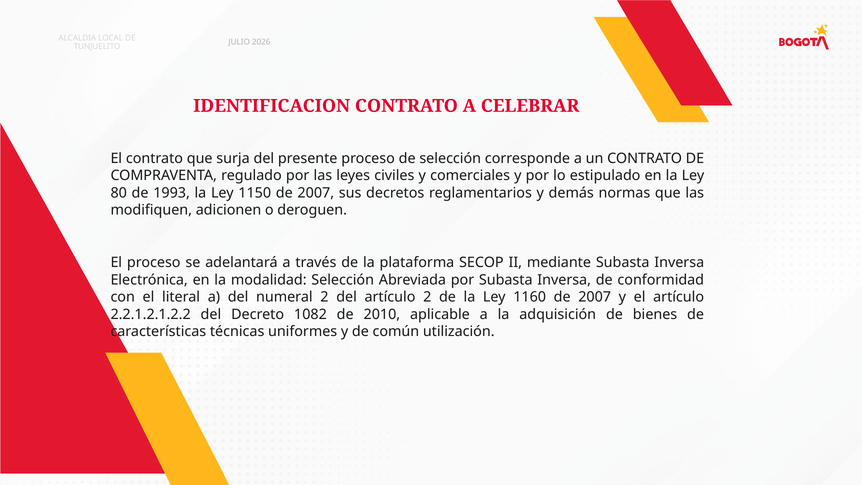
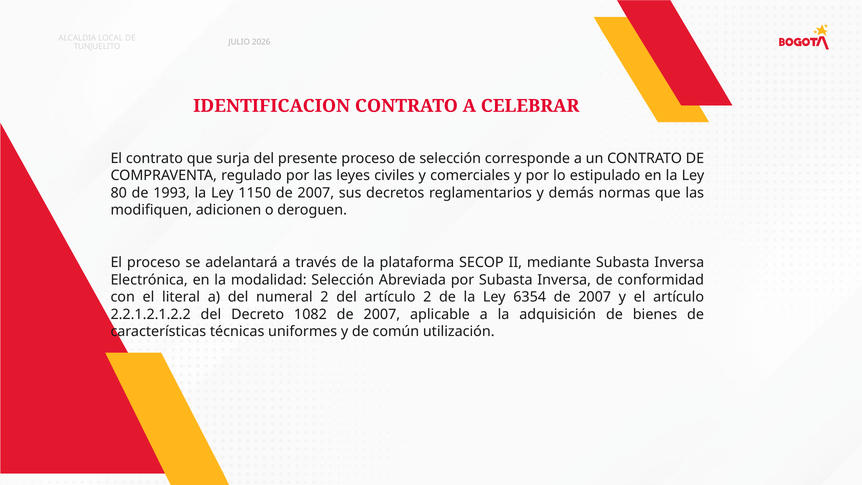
1160: 1160 -> 6354 (530, 297)
1082 de 2010: 2010 -> 2007 (382, 314)
